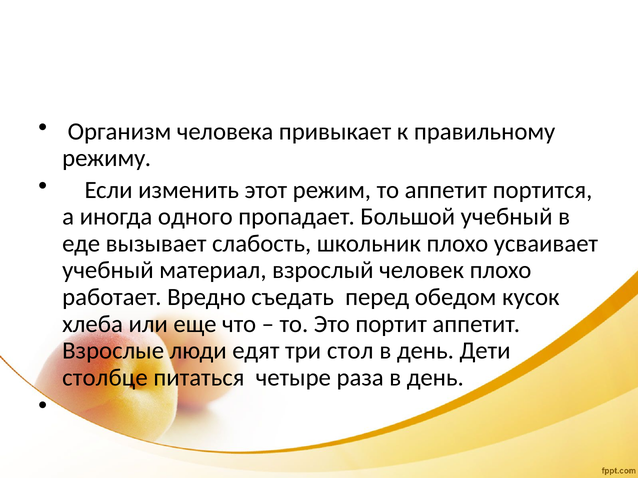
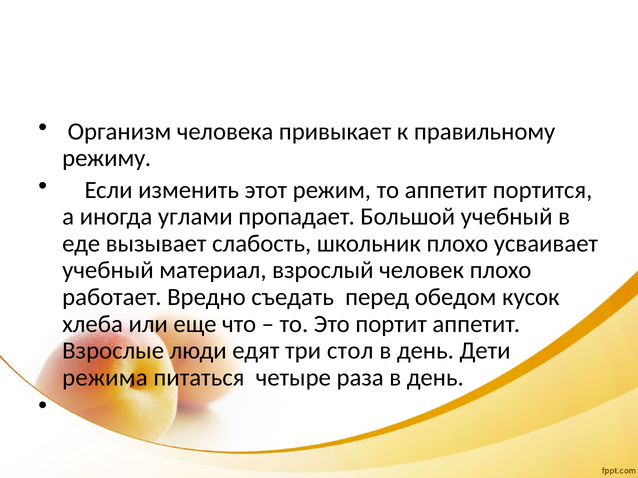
одного: одного -> углами (195, 217)
столбце: столбце -> режима (105, 378)
